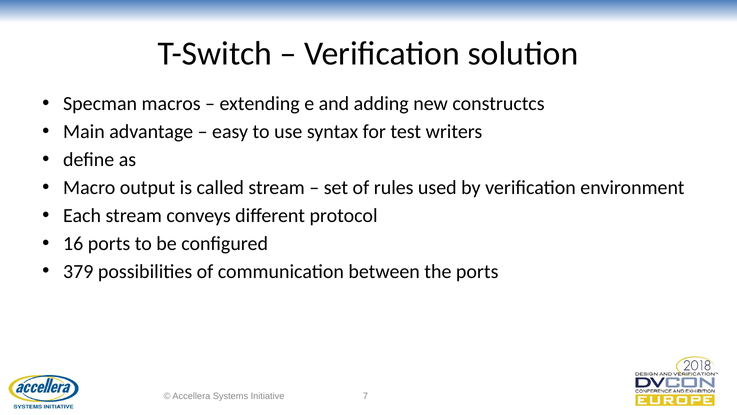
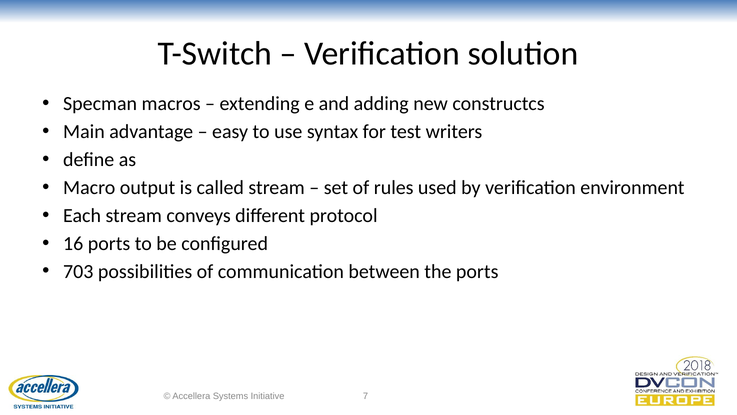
379: 379 -> 703 (78, 271)
